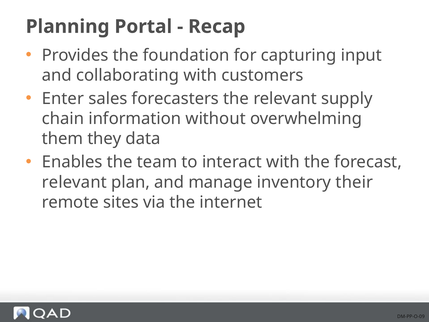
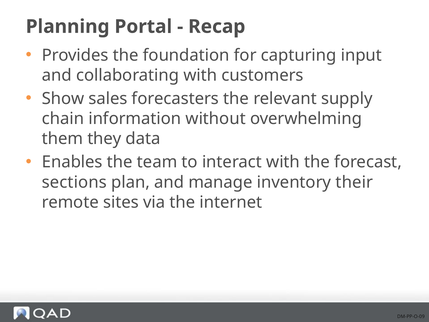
Enter: Enter -> Show (63, 99)
relevant: relevant -> sections (74, 182)
